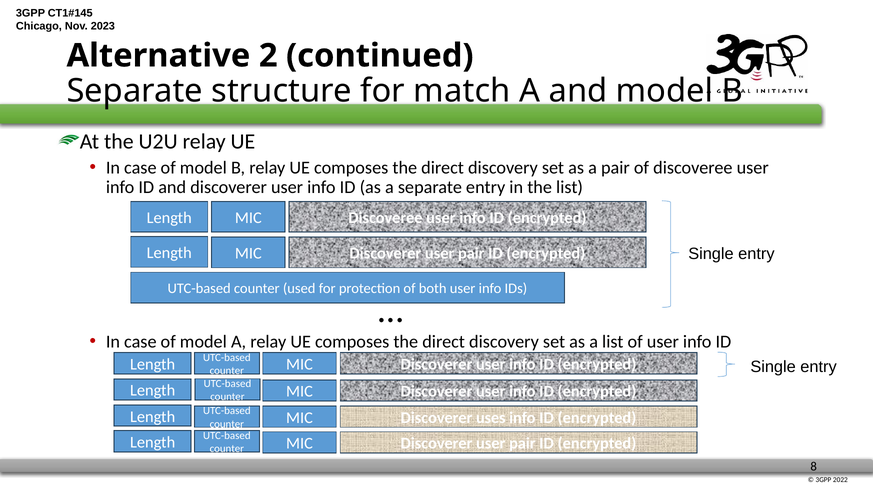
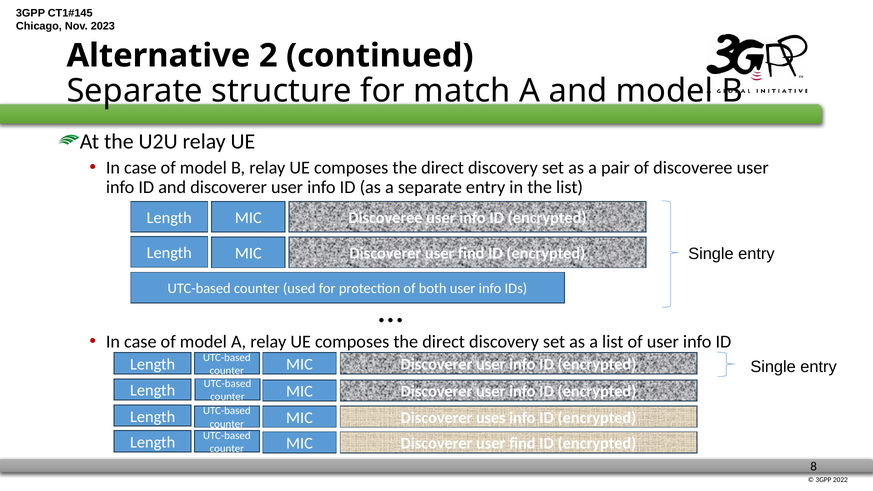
pair: pair -> find (471, 254)
pair: pair -> find (522, 444)
